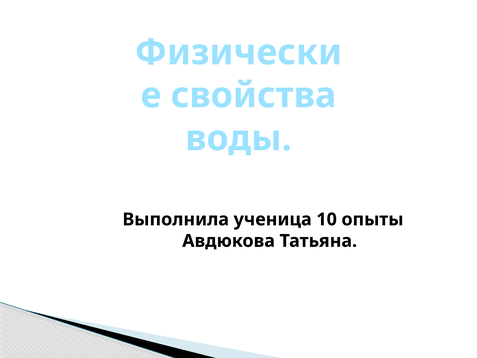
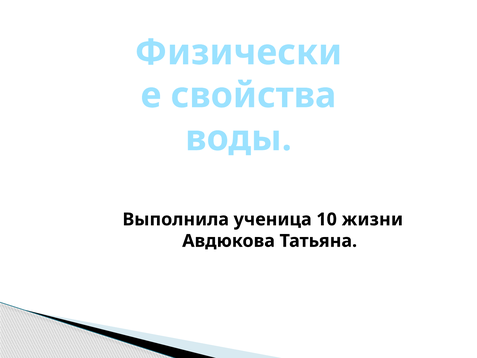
опыты: опыты -> жизни (372, 219)
